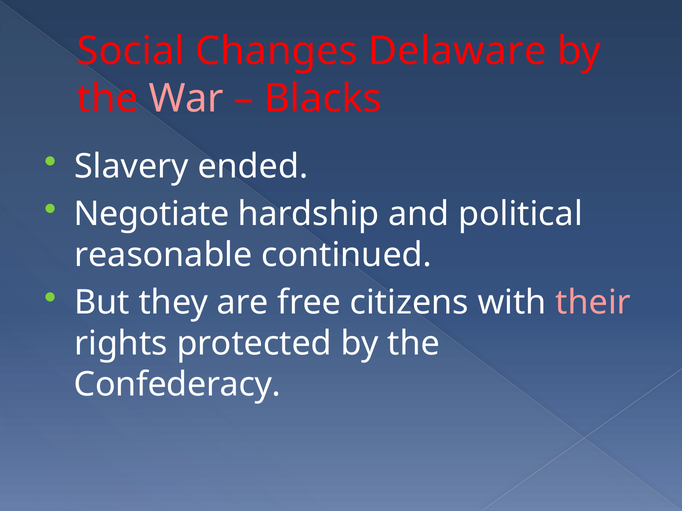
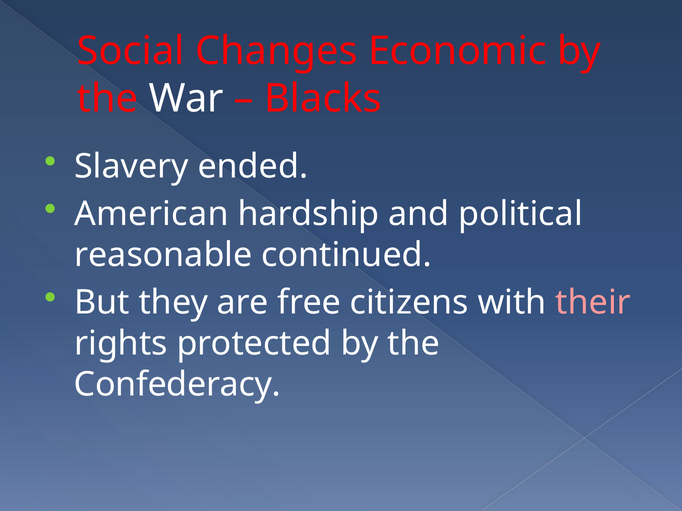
Delaware: Delaware -> Economic (458, 51)
War colour: pink -> white (186, 99)
Negotiate: Negotiate -> American (151, 214)
